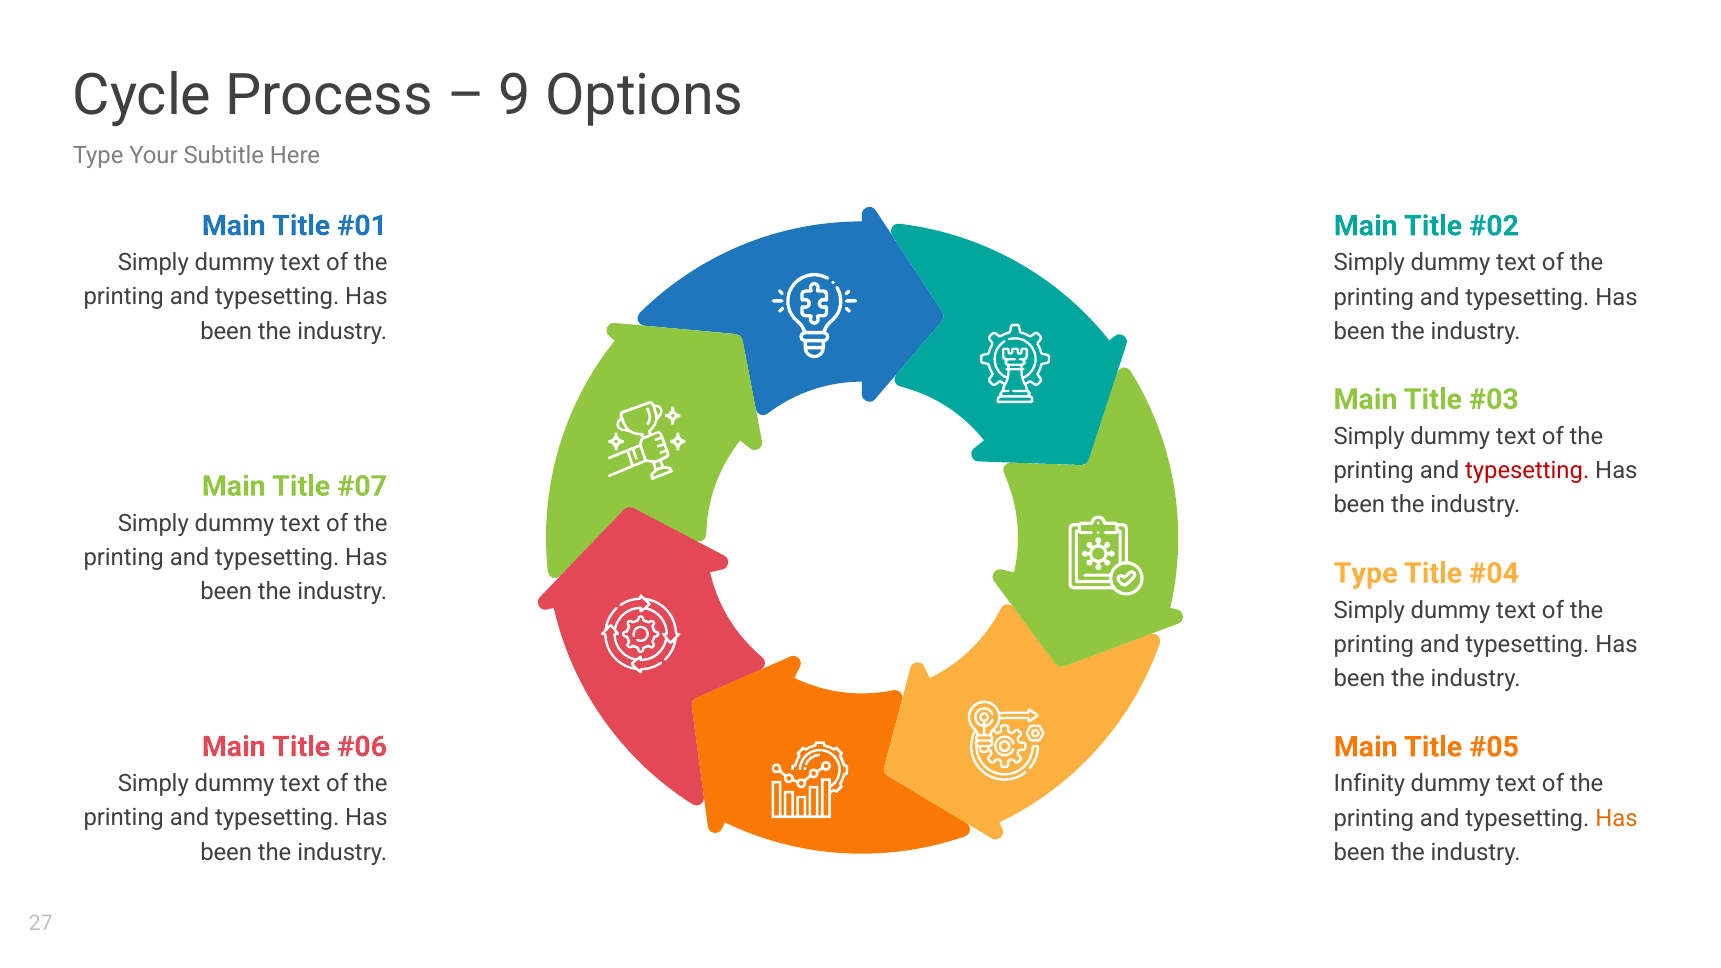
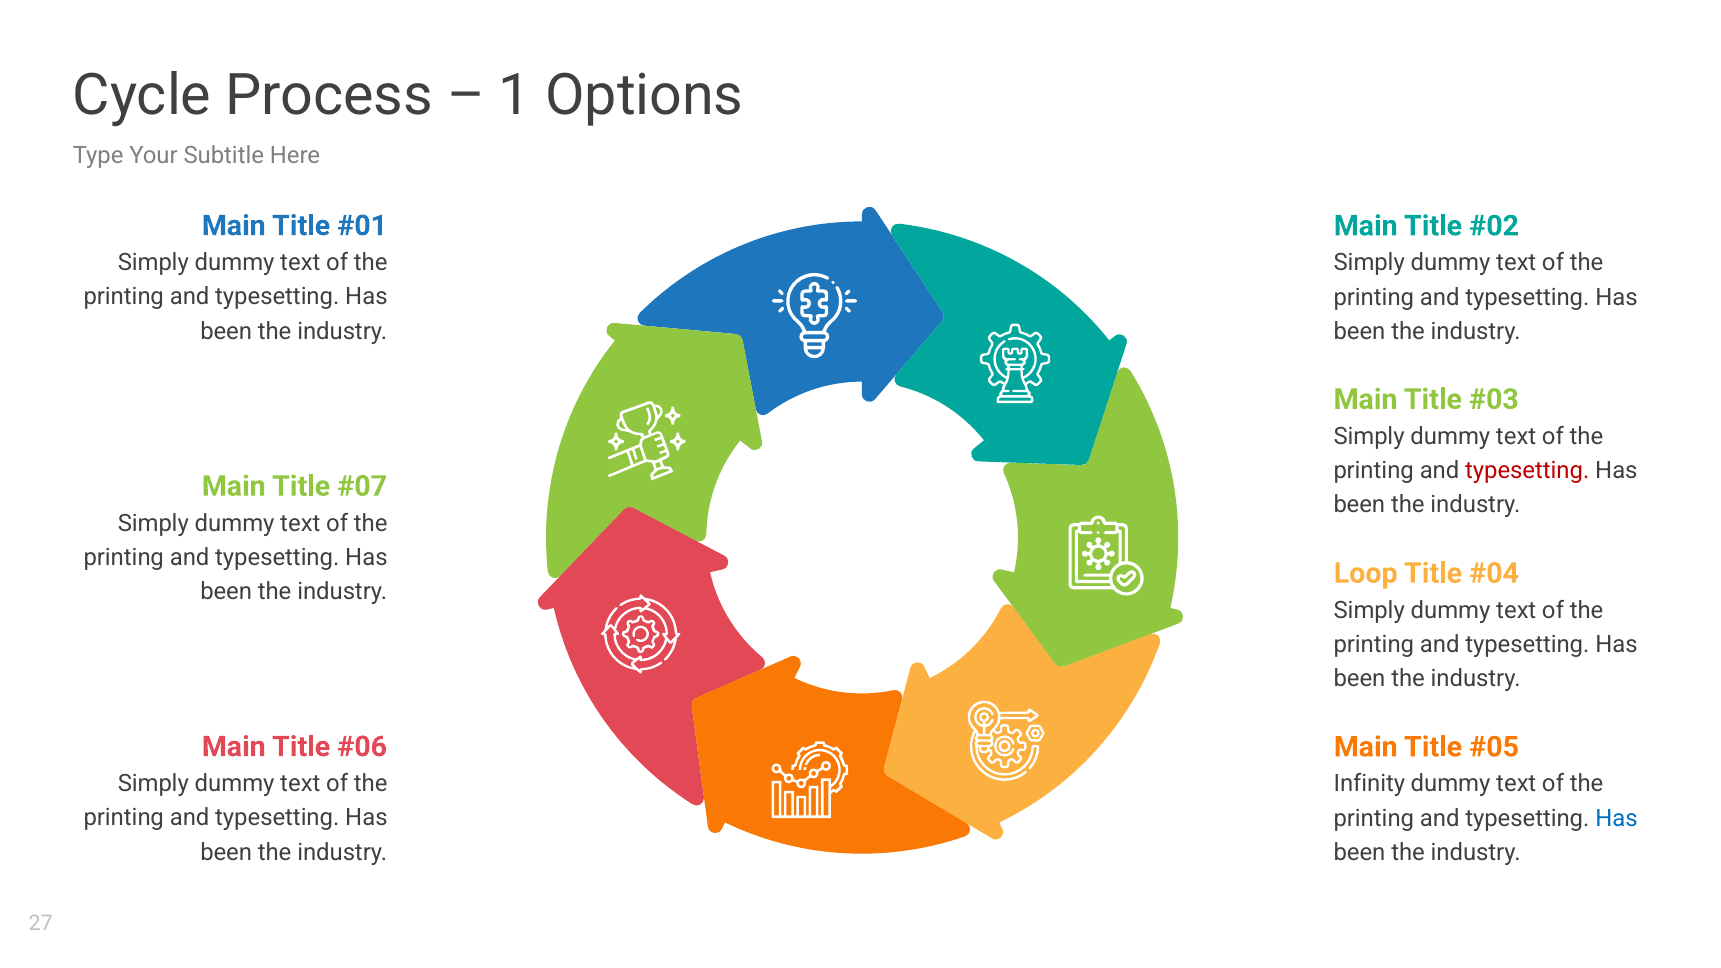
9: 9 -> 1 (515, 96)
Type: Type -> Loop (1366, 573)
Has colour: orange -> blue (1616, 818)
